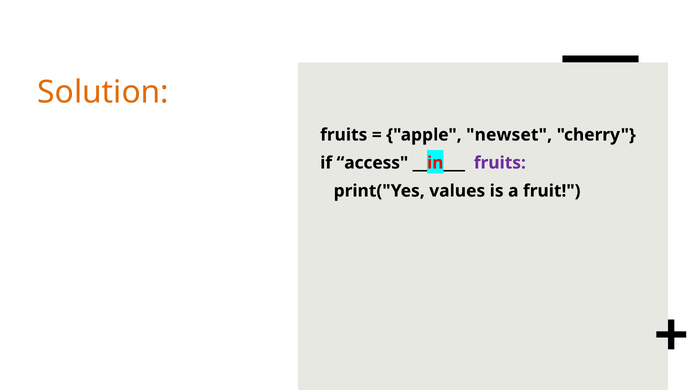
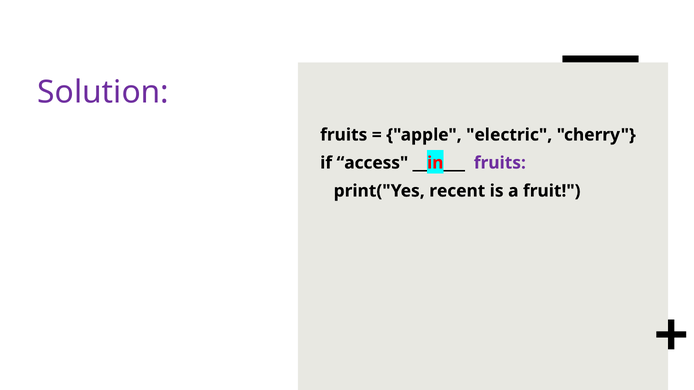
Solution colour: orange -> purple (103, 93)
newset: newset -> electric (509, 135)
values: values -> recent (457, 191)
